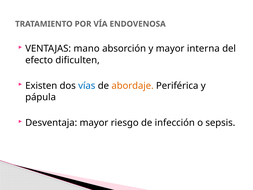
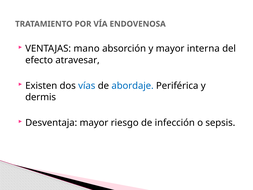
dificulten: dificulten -> atravesar (78, 60)
abordaje colour: orange -> blue (133, 86)
pápula: pápula -> dermis (41, 97)
